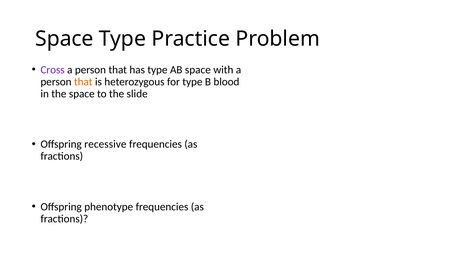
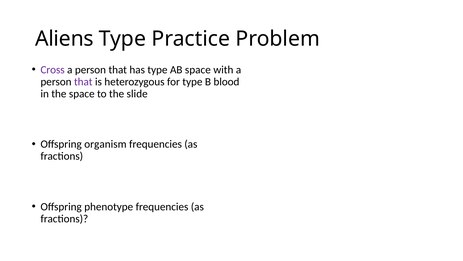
Space: Space -> Aliens (64, 39)
that colour: orange -> purple (83, 82)
recessive: recessive -> organism (105, 144)
